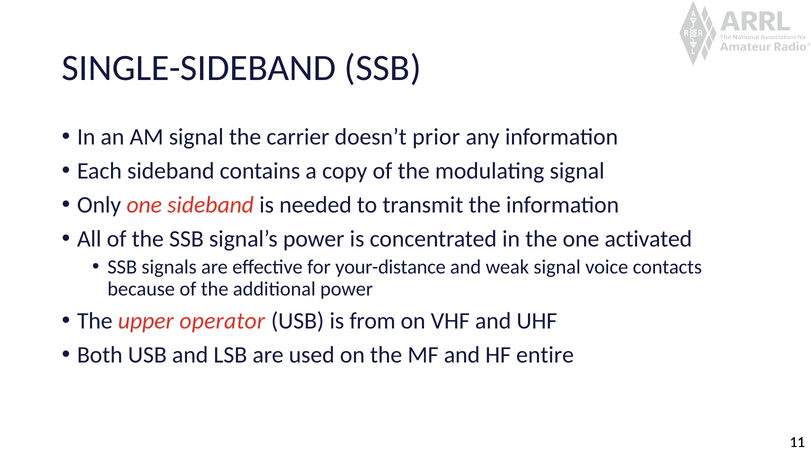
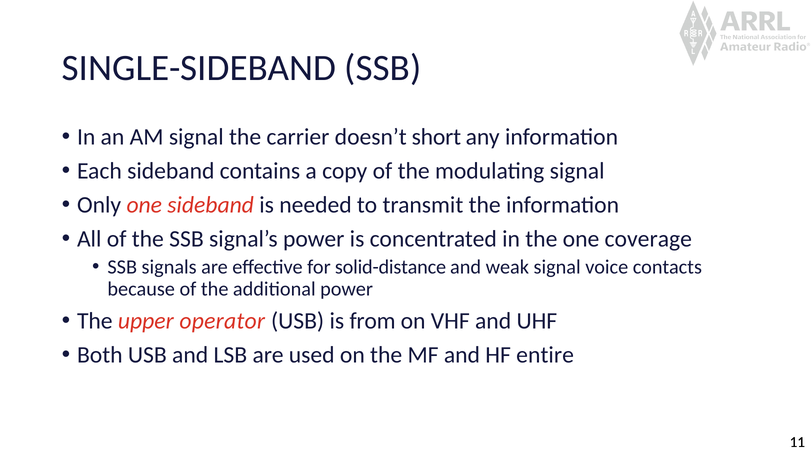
prior: prior -> short (436, 137)
activated: activated -> coverage (648, 239)
your-distance: your-distance -> solid-distance (391, 267)
